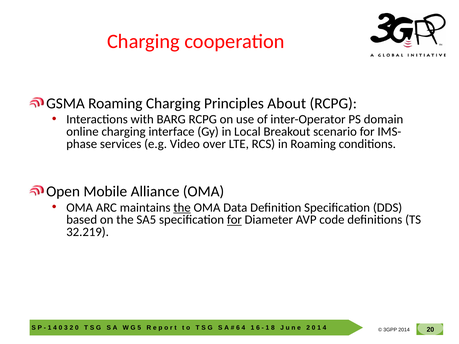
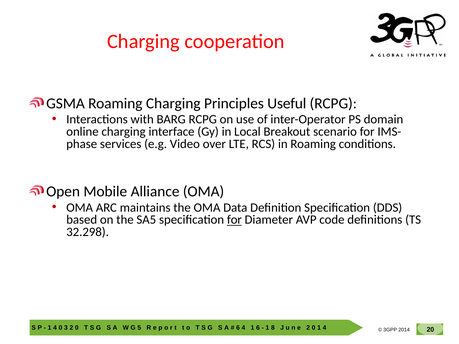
About: About -> Useful (287, 103)
the underline: present -> none (182, 208)
32.219: 32.219 -> 32.298 (88, 232)
